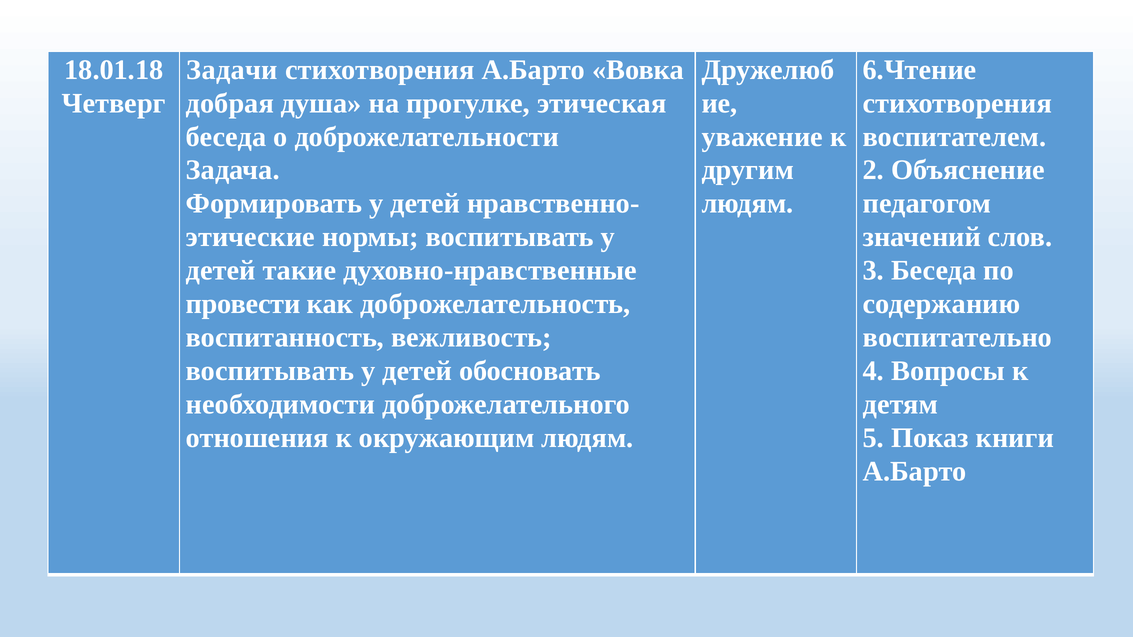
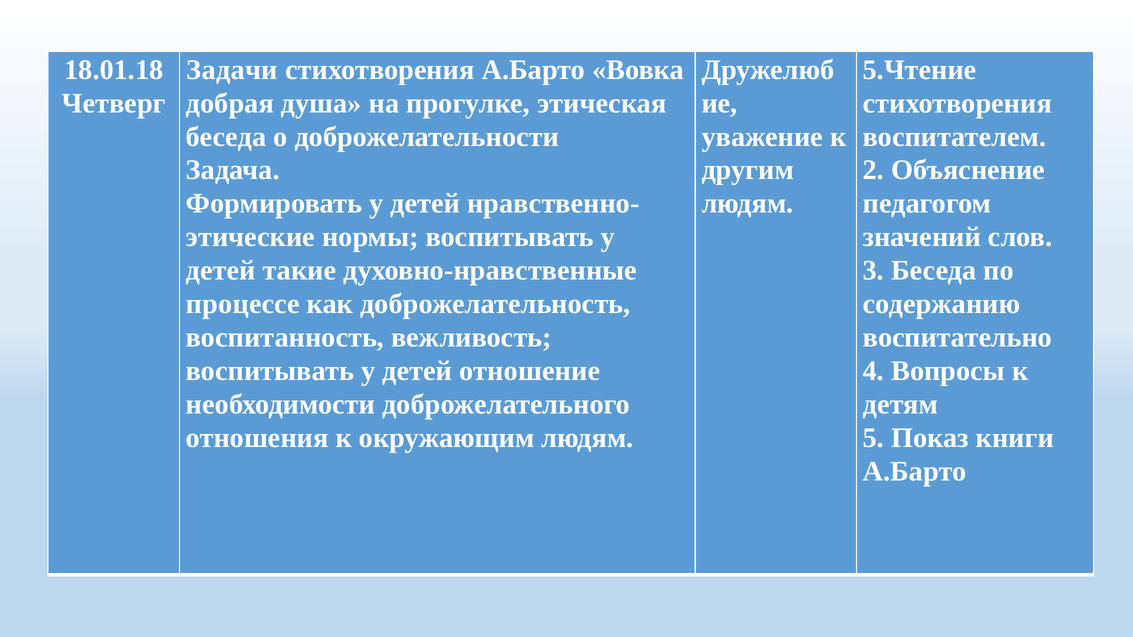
6.Чтение: 6.Чтение -> 5.Чтение (920, 70)
провести: провести -> процессе (243, 304)
обосновать: обосновать -> отношение (530, 371)
